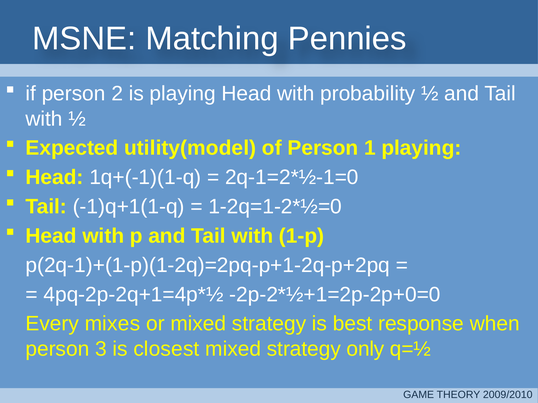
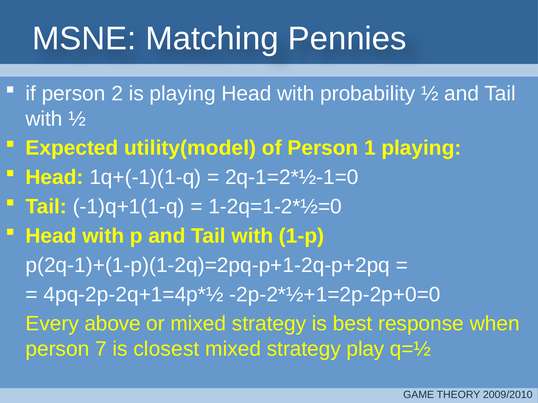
mixes: mixes -> above (113, 324)
3: 3 -> 7 (101, 349)
only: only -> play (365, 349)
